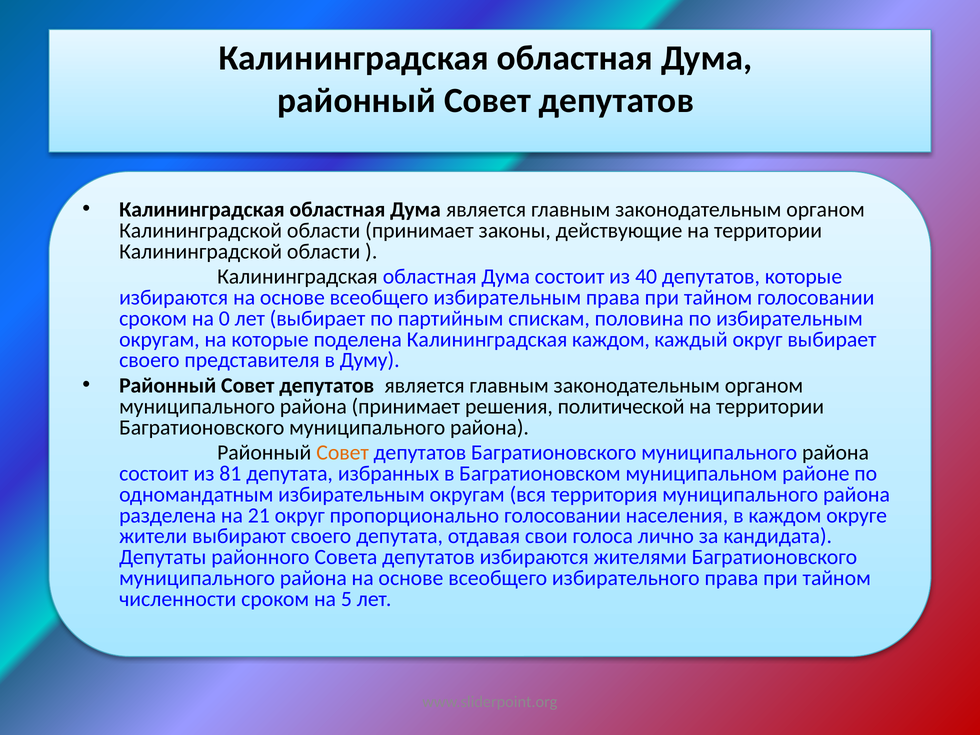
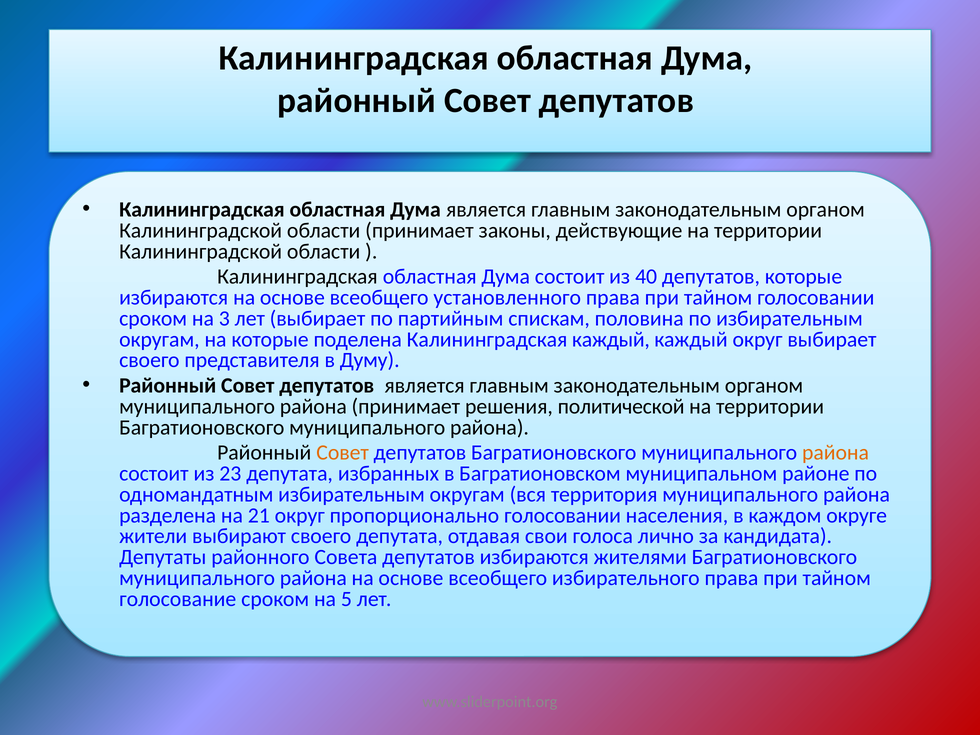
всеобщего избирательным: избирательным -> установленного (507, 298)
0: 0 -> 3 (224, 318)
Калининградская каждом: каждом -> каждый (611, 339)
района colour: black -> orange (836, 453)
81: 81 -> 23 (230, 474)
численности: численности -> голосование (178, 599)
